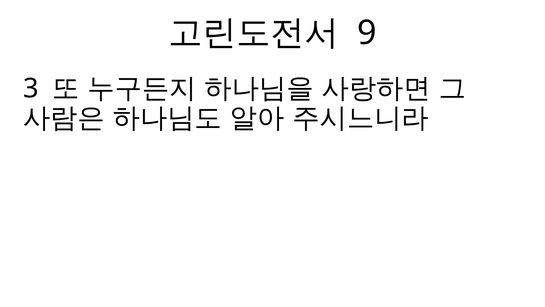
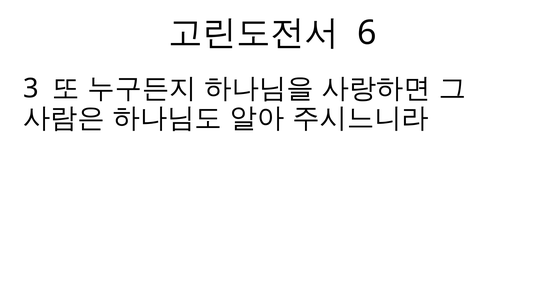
9: 9 -> 6 (367, 33)
